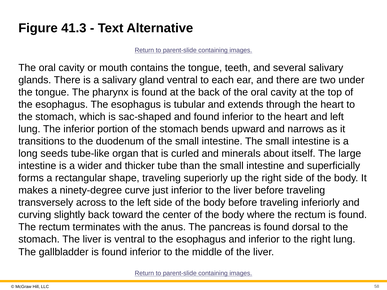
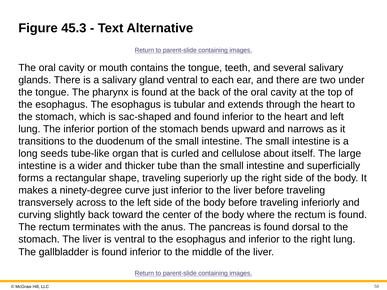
41.3: 41.3 -> 45.3 (74, 28)
minerals: minerals -> cellulose (241, 154)
